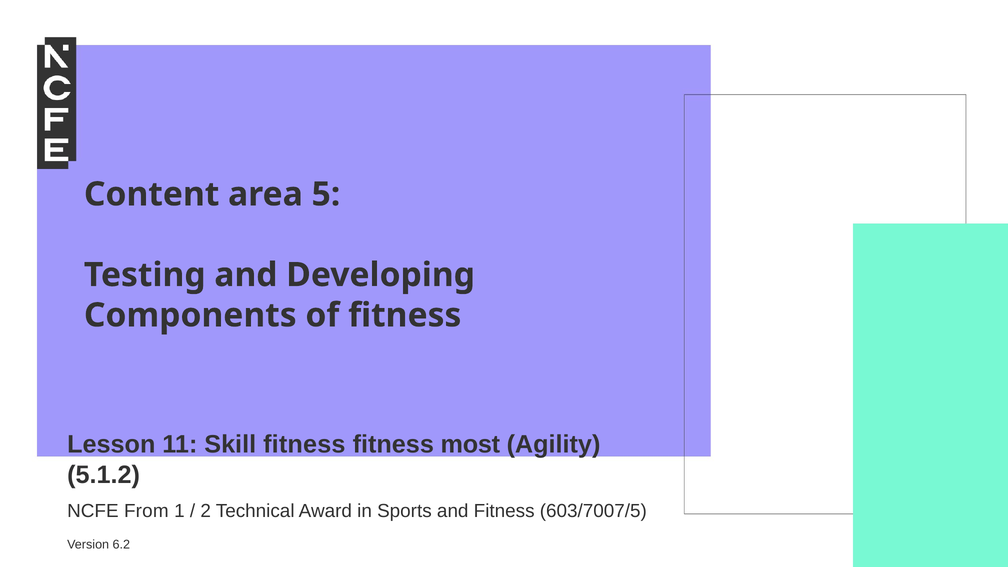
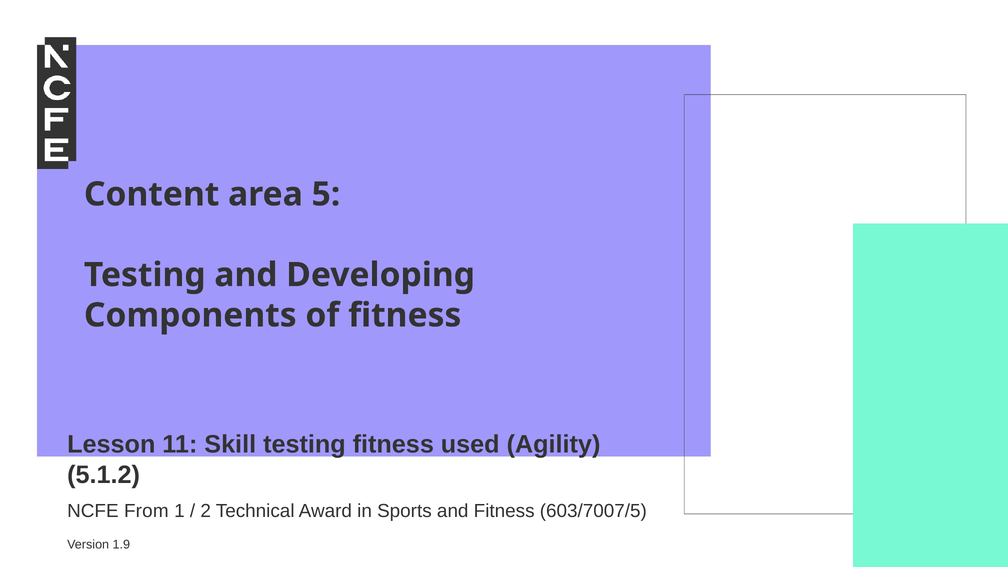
Skill fitness: fitness -> testing (304, 445)
most: most -> used (470, 445)
6.2: 6.2 -> 1.9 (121, 544)
